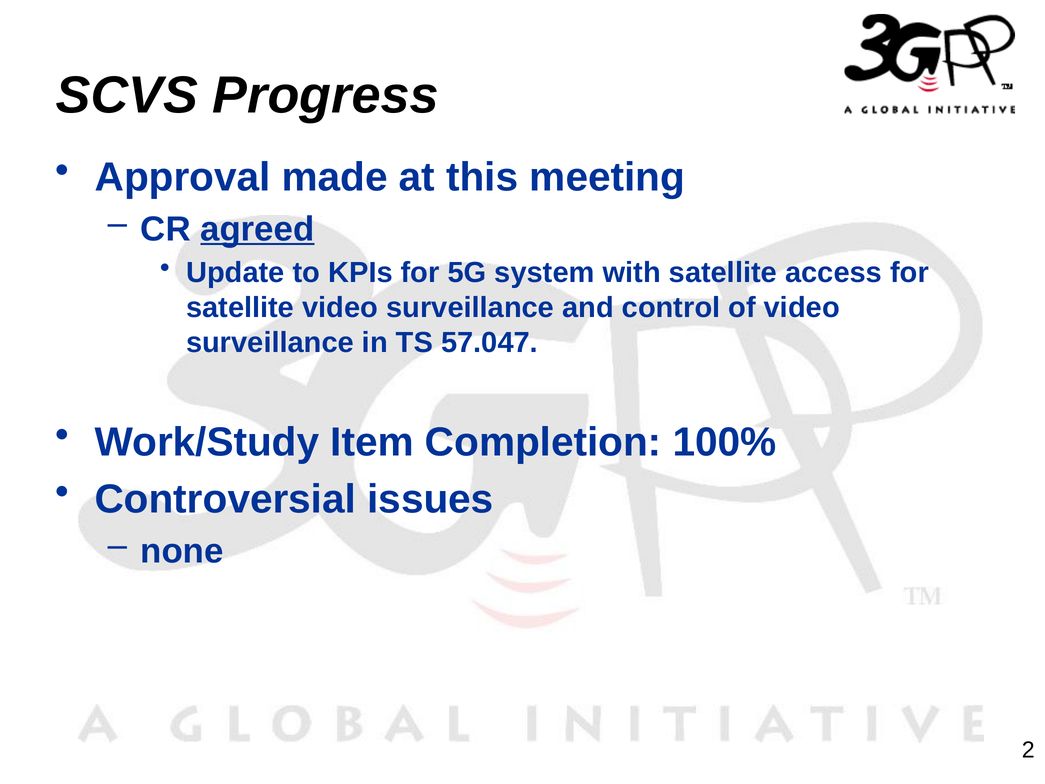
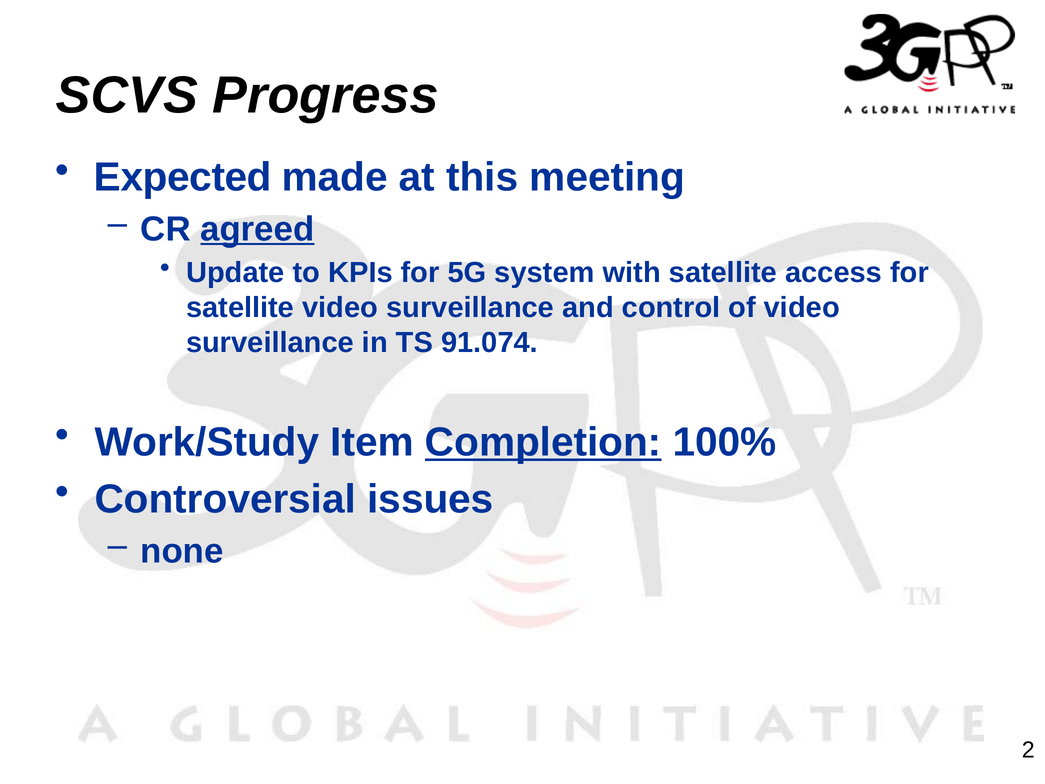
Approval: Approval -> Expected (183, 177)
57.047: 57.047 -> 91.074 (490, 343)
Completion underline: none -> present (543, 442)
